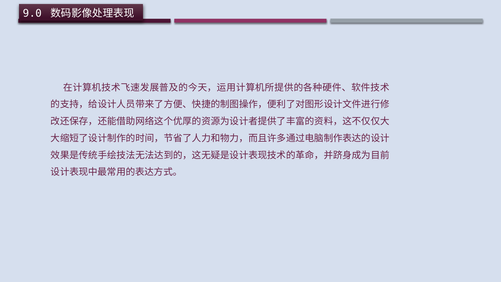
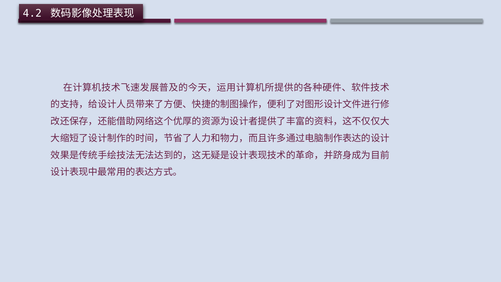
9.0: 9.0 -> 4.2 (32, 13)
